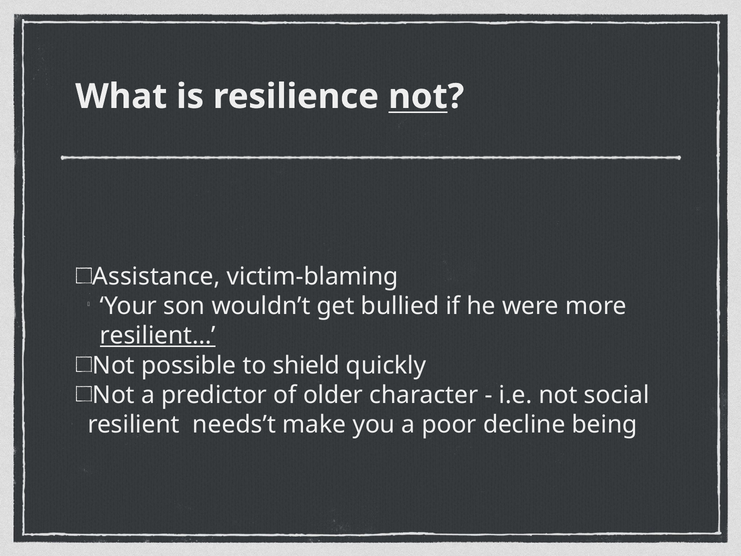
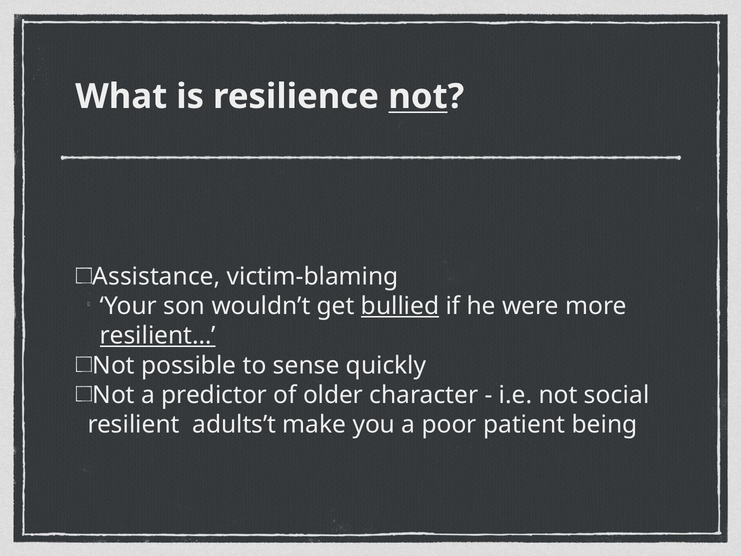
bullied underline: none -> present (400, 306)
shield: shield -> sense (306, 365)
needs’t: needs’t -> adults’t (234, 424)
decline: decline -> patient (524, 424)
